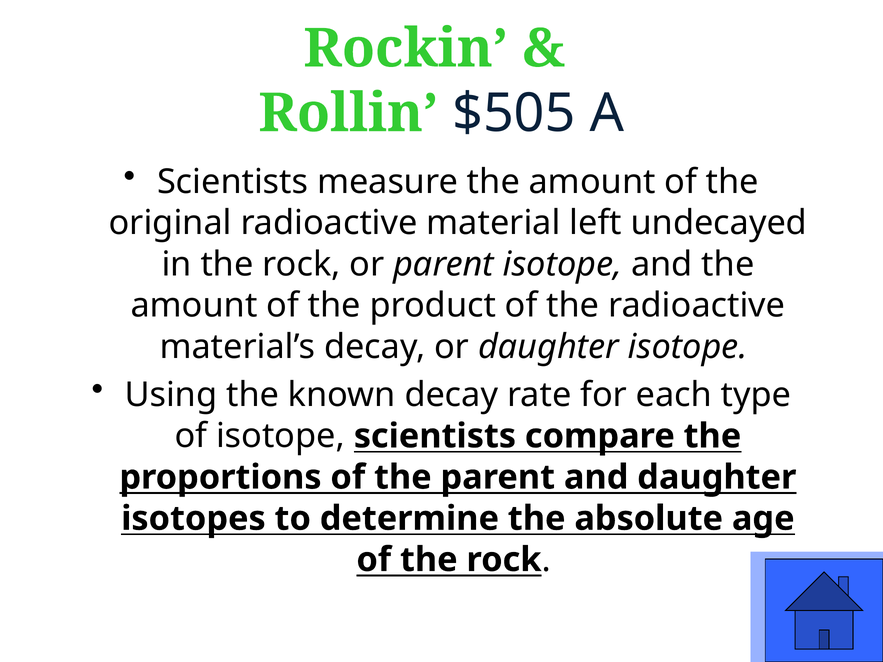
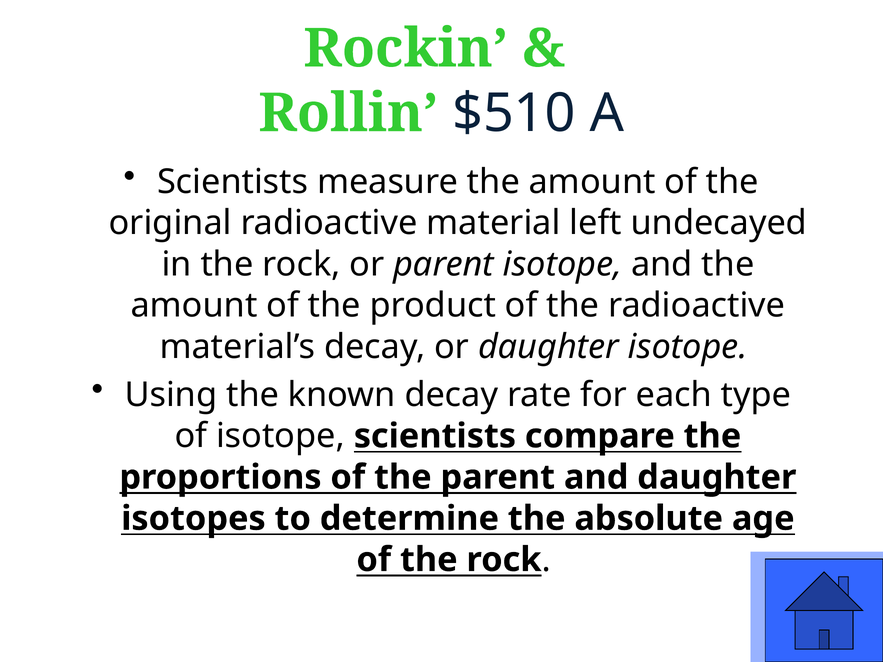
$505: $505 -> $510 (514, 113)
